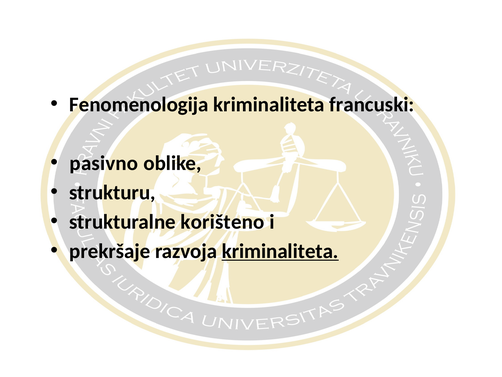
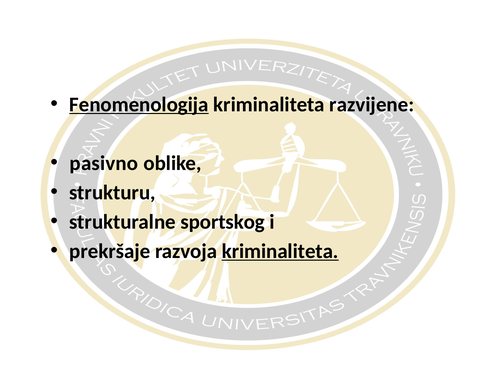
Fenomenologija underline: none -> present (139, 104)
francuski: francuski -> razvijene (372, 104)
korišteno: korišteno -> sportskog (223, 222)
